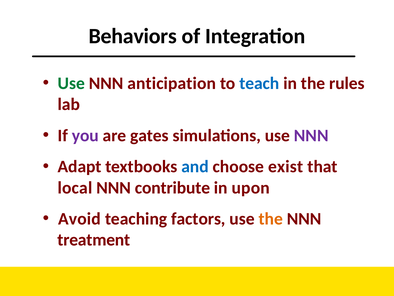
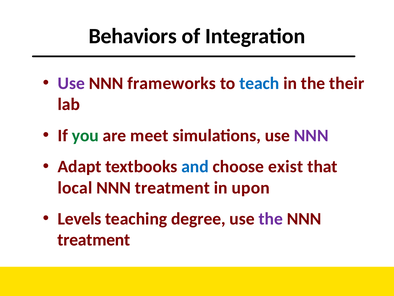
Use colour: green -> purple (71, 83)
anticipation: anticipation -> frameworks (172, 83)
rules: rules -> their (347, 83)
you colour: purple -> green (85, 135)
gates: gates -> meet (149, 135)
contribute: contribute -> treatment (172, 187)
Avoid: Avoid -> Levels (80, 219)
factors: factors -> degree (198, 219)
the colour: orange -> purple (271, 219)
